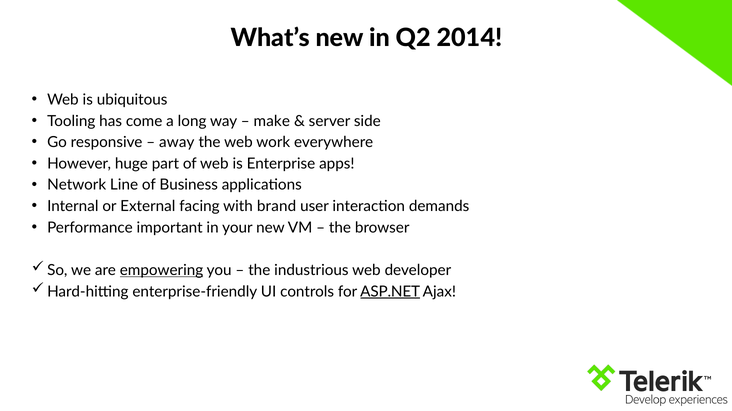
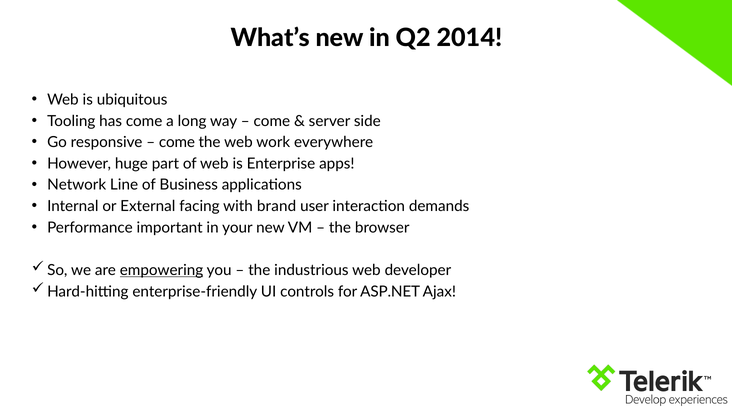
make: make -> come (272, 121)
away: away -> come (177, 143)
ASP.NET underline: present -> none (390, 292)
